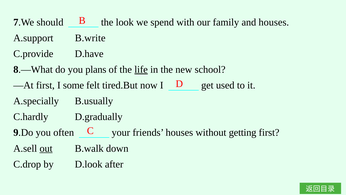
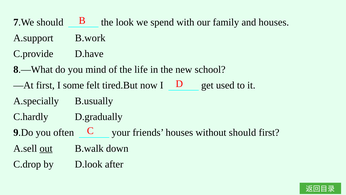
B.write: B.write -> B.work (90, 38)
plans: plans -> mind (96, 69)
life underline: present -> none (141, 69)
without getting: getting -> should (243, 132)
